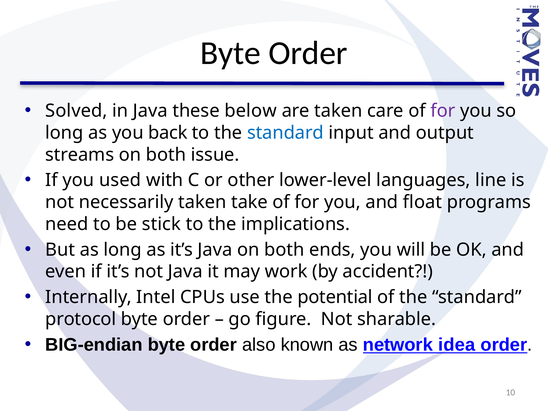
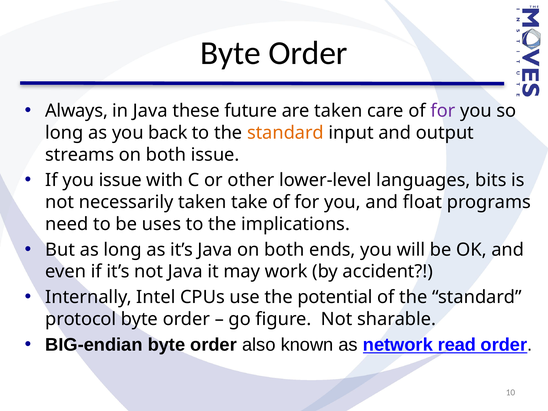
Solved: Solved -> Always (76, 111)
below: below -> future (251, 111)
standard colour: blue -> orange (285, 133)
you used: used -> issue (120, 180)
line: line -> bits (491, 180)
stick: stick -> uses (161, 224)
idea: idea -> read (457, 345)
